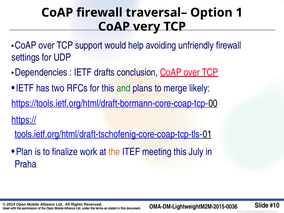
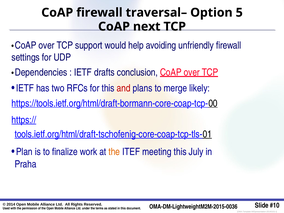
1: 1 -> 5 (239, 13)
very: very -> next (147, 27)
and colour: green -> red (124, 88)
